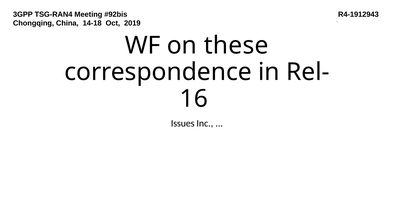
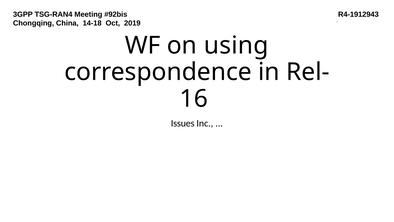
these: these -> using (236, 45)
